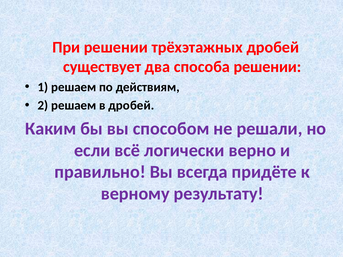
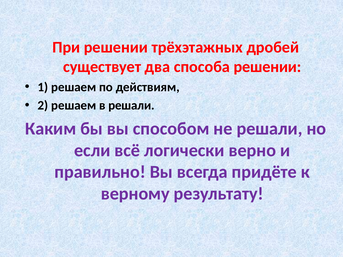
в дробей: дробей -> решали (131, 106)
